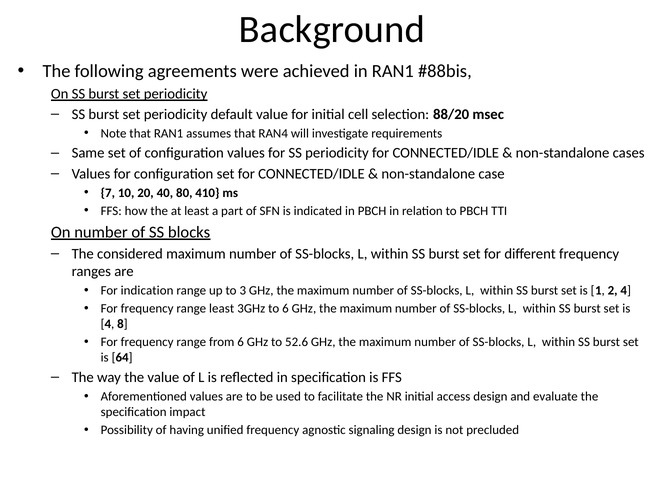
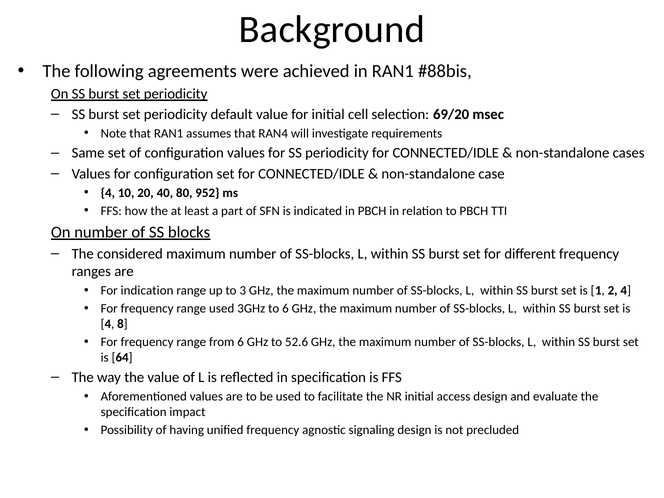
88/20: 88/20 -> 69/20 (451, 114)
7: 7 -> 4 (108, 193)
410: 410 -> 952 (207, 193)
range least: least -> used (222, 309)
